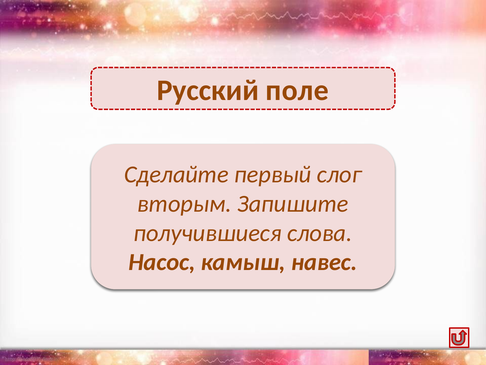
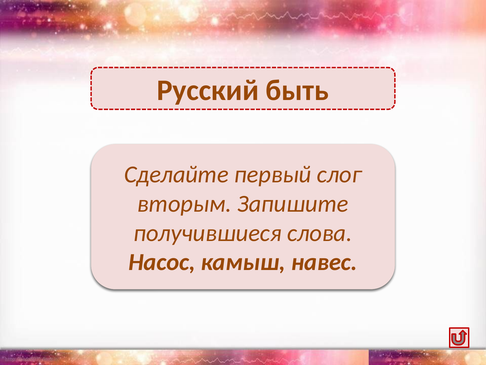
поле: поле -> быть (297, 90)
